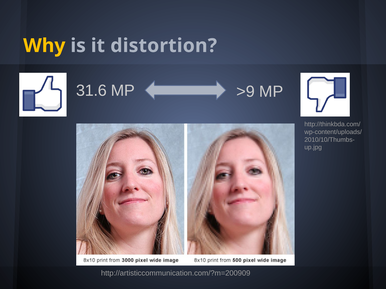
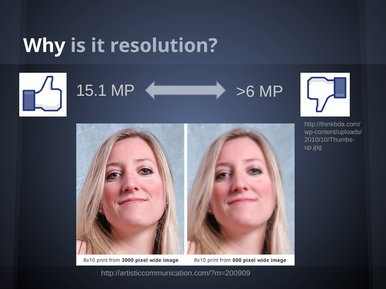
Why colour: yellow -> white (44, 46)
distortion: distortion -> resolution (164, 46)
31.6: 31.6 -> 15.1 (91, 91)
>9: >9 -> >6 (246, 92)
